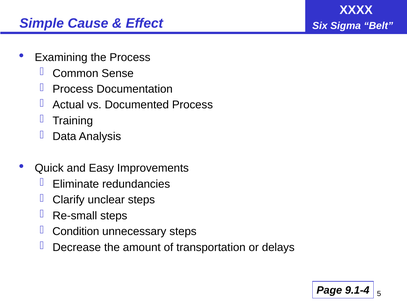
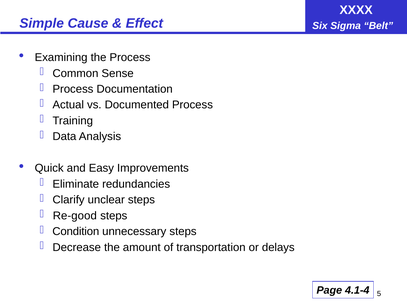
Re-small: Re-small -> Re-good (75, 216)
9.1-4: 9.1-4 -> 4.1-4 (357, 291)
